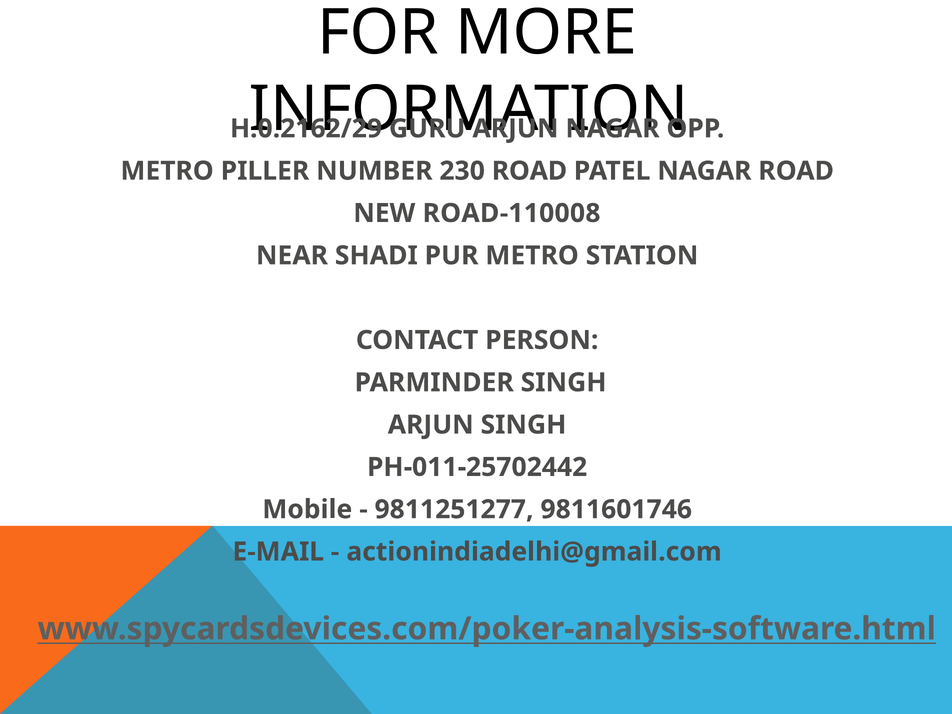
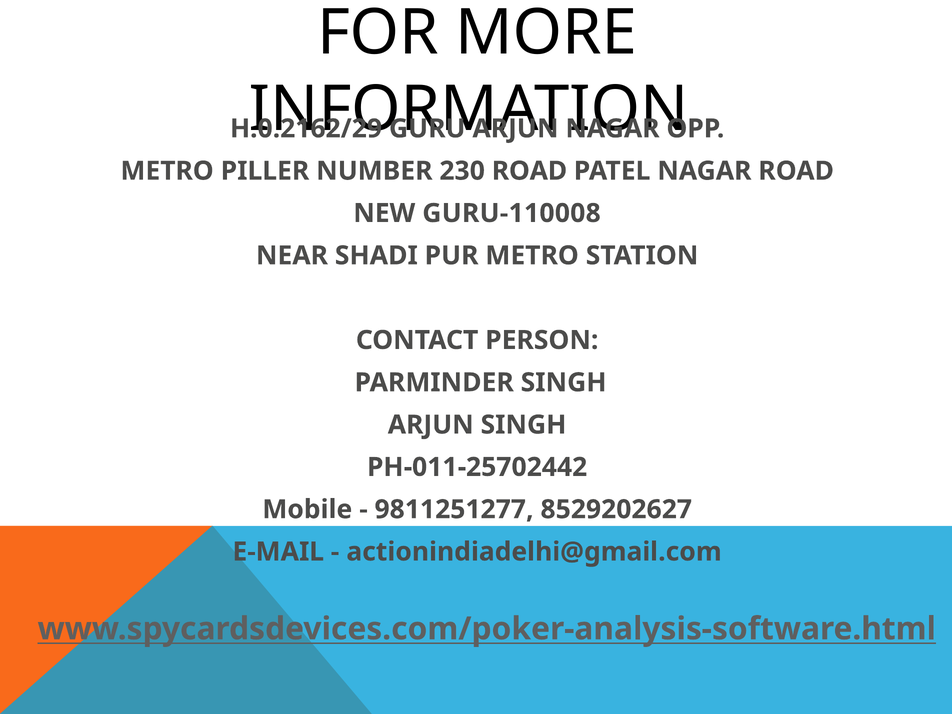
ROAD-110008: ROAD-110008 -> GURU-110008 (512, 213)
9811601746: 9811601746 -> 8529202627 (616, 509)
